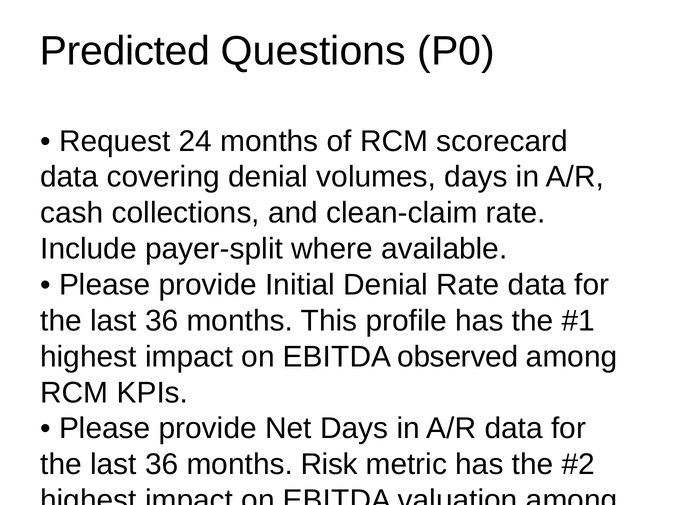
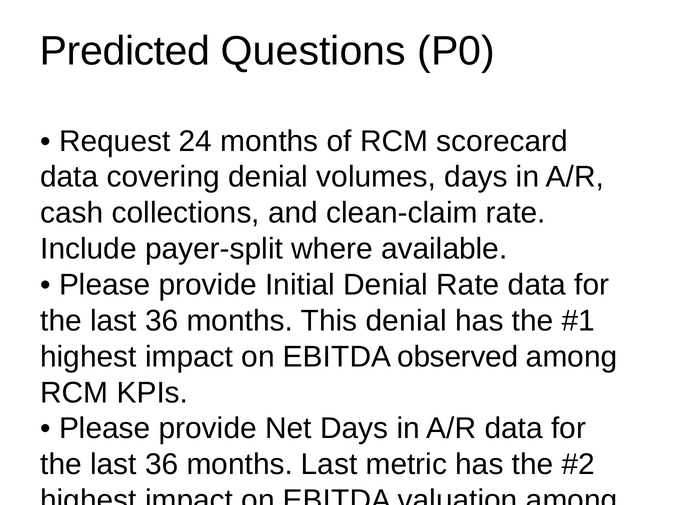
This profile: profile -> denial (406, 321)
months Risk: Risk -> Last (329, 464)
